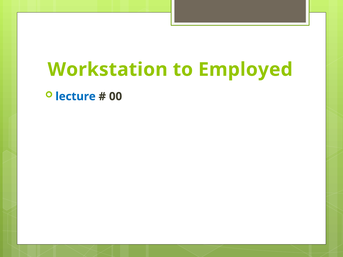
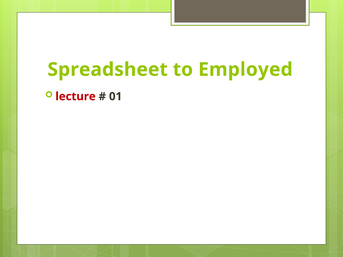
Workstation: Workstation -> Spreadsheet (108, 70)
lecture colour: blue -> red (76, 97)
00: 00 -> 01 (116, 97)
